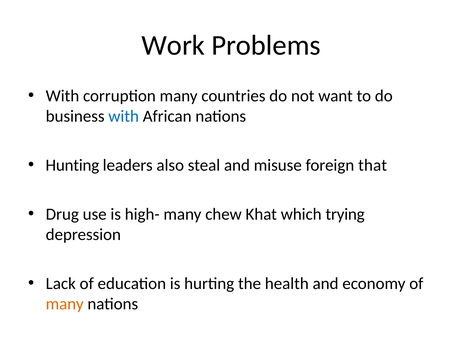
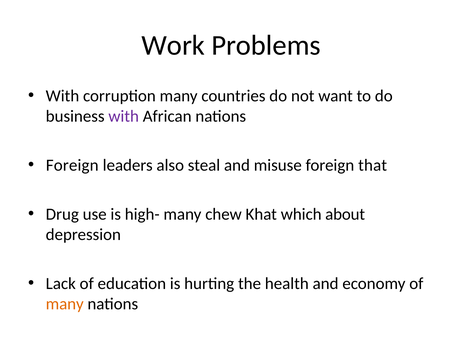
with colour: blue -> purple (124, 116)
Hunting: Hunting -> Foreign (72, 165)
trying: trying -> about (345, 214)
